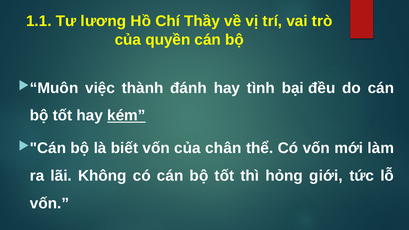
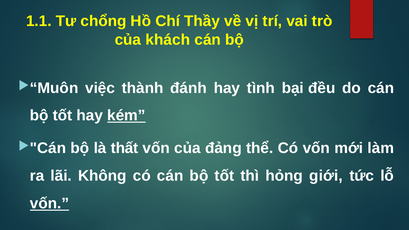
lương: lương -> chổng (104, 21)
quyền: quyền -> khách (168, 40)
biết: biết -> thất (125, 148)
chân: chân -> đảng (223, 148)
vốn underline: none -> present (49, 204)
